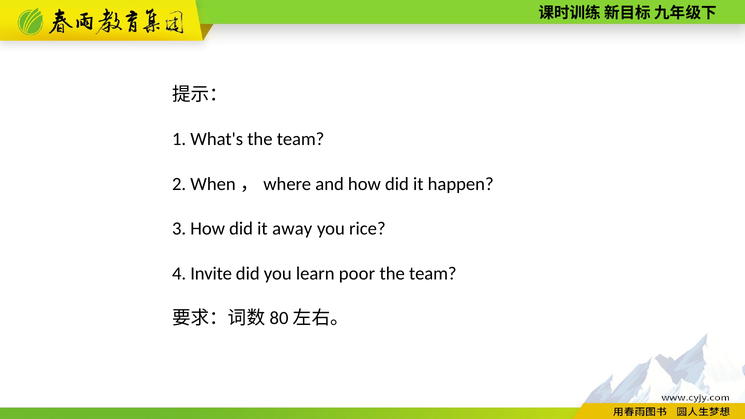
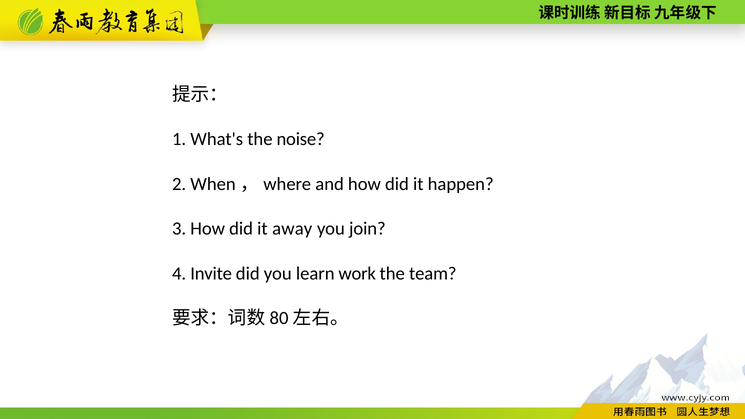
What's the team: team -> noise (301, 139)
rice: rice -> join (367, 229)
poor: poor -> work (357, 273)
